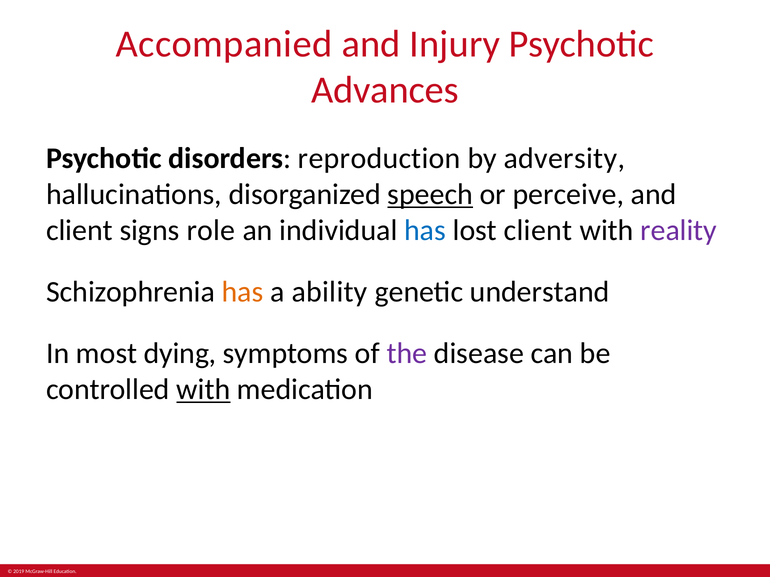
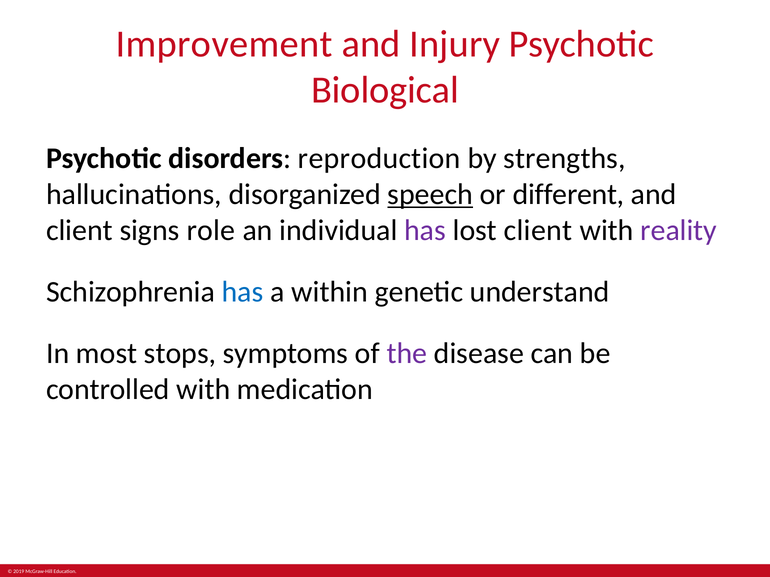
Accompanied: Accompanied -> Improvement (224, 44)
Advances: Advances -> Biological (385, 90)
adversity: adversity -> strengths (565, 159)
perceive: perceive -> different (569, 195)
has colour: blue -> purple (425, 231)
has colour: orange -> blue (243, 292)
ability: ability -> within (330, 292)
dying: dying -> stops (180, 354)
with underline: present -> none (203, 390)
